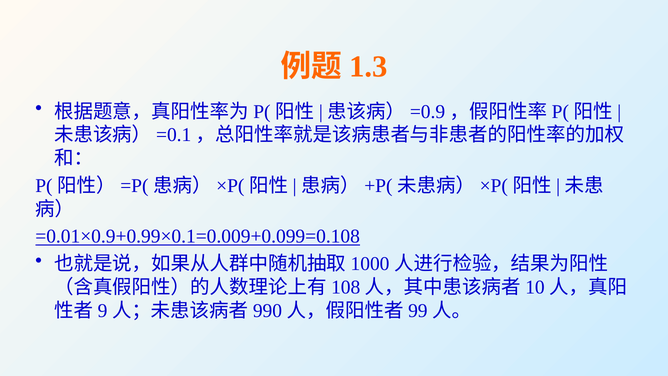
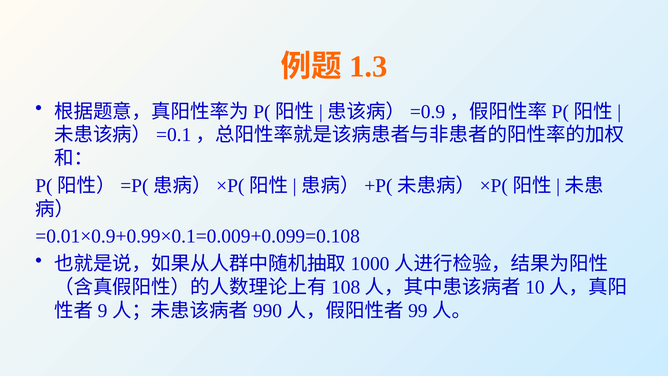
=0.01×0.9+0.99×0.1=0.009+0.099=0.108 underline: present -> none (198, 236)
